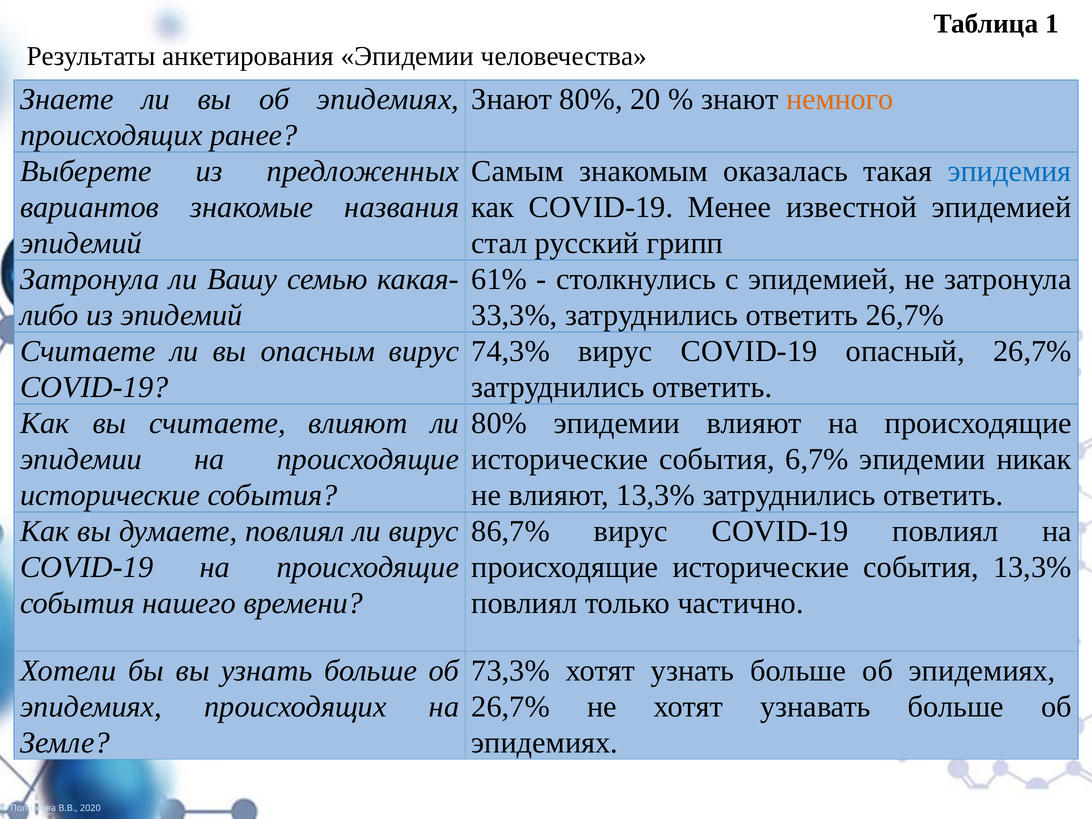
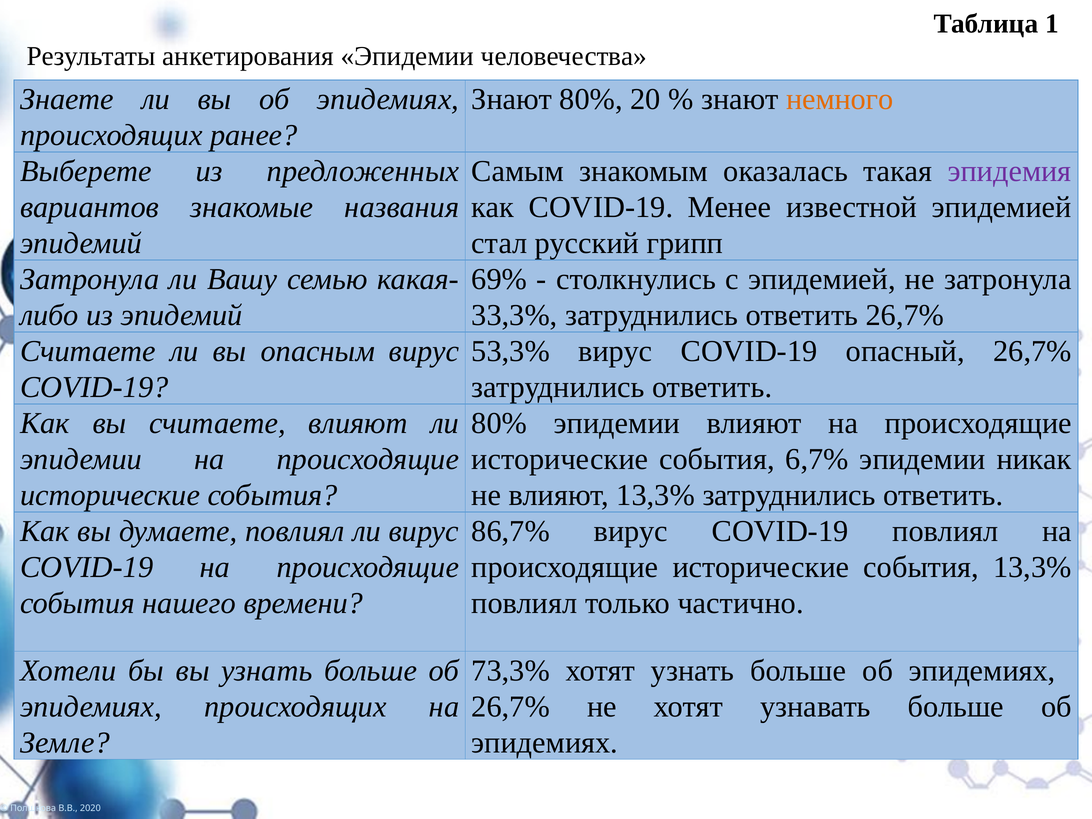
эпидемия colour: blue -> purple (1010, 171)
61%: 61% -> 69% (499, 279)
74,3%: 74,3% -> 53,3% (511, 351)
